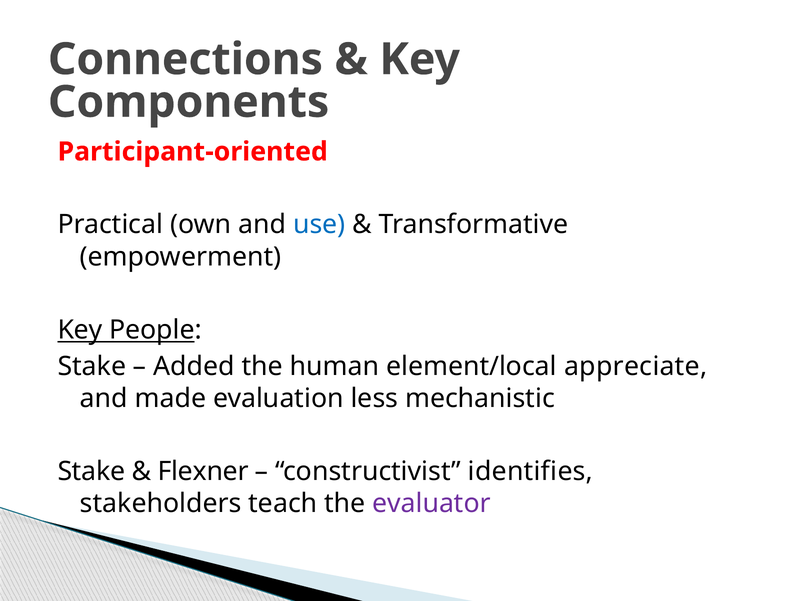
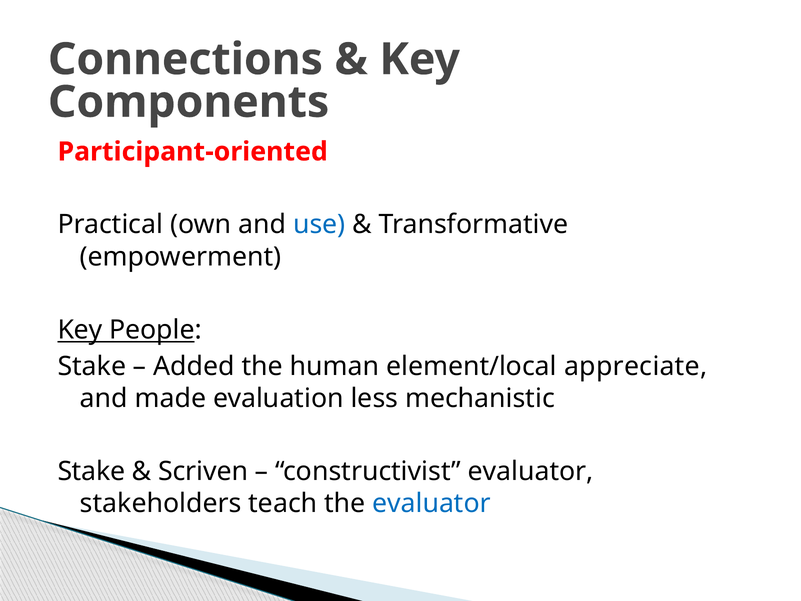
Flexner: Flexner -> Scriven (203, 471)
constructivist identifies: identifies -> evaluator (531, 471)
evaluator colour: purple -> blue (432, 503)
